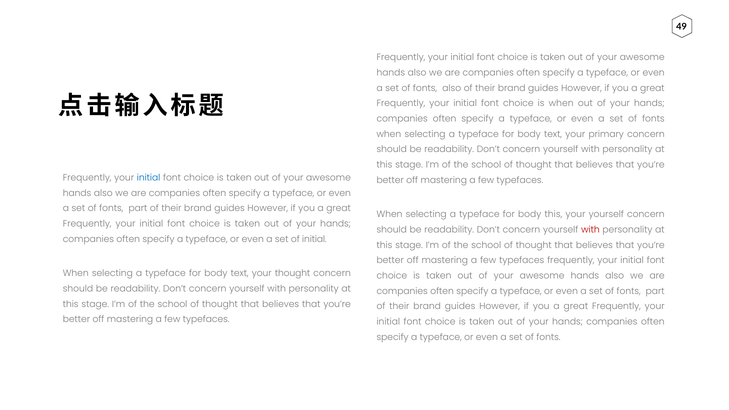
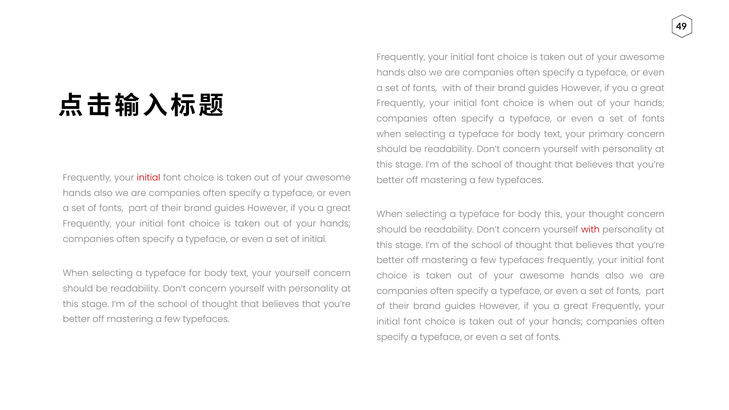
fonts also: also -> with (452, 88)
initial colour: blue -> red (149, 178)
your yourself: yourself -> thought (606, 214)
your thought: thought -> yourself (293, 274)
